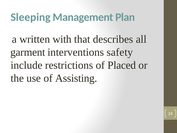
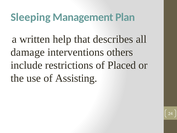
with: with -> help (62, 39)
garment: garment -> damage (28, 52)
safety: safety -> others (120, 52)
